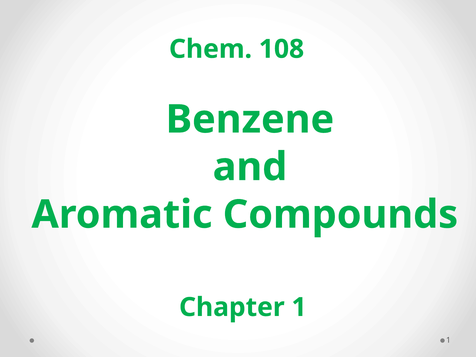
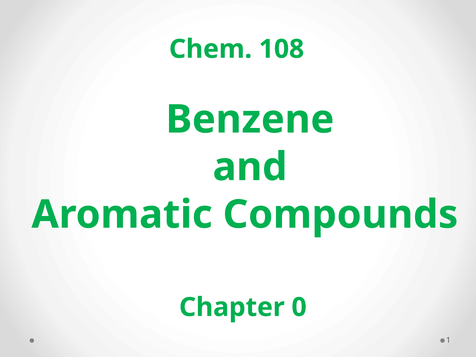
Chapter 1: 1 -> 0 (299, 307)
